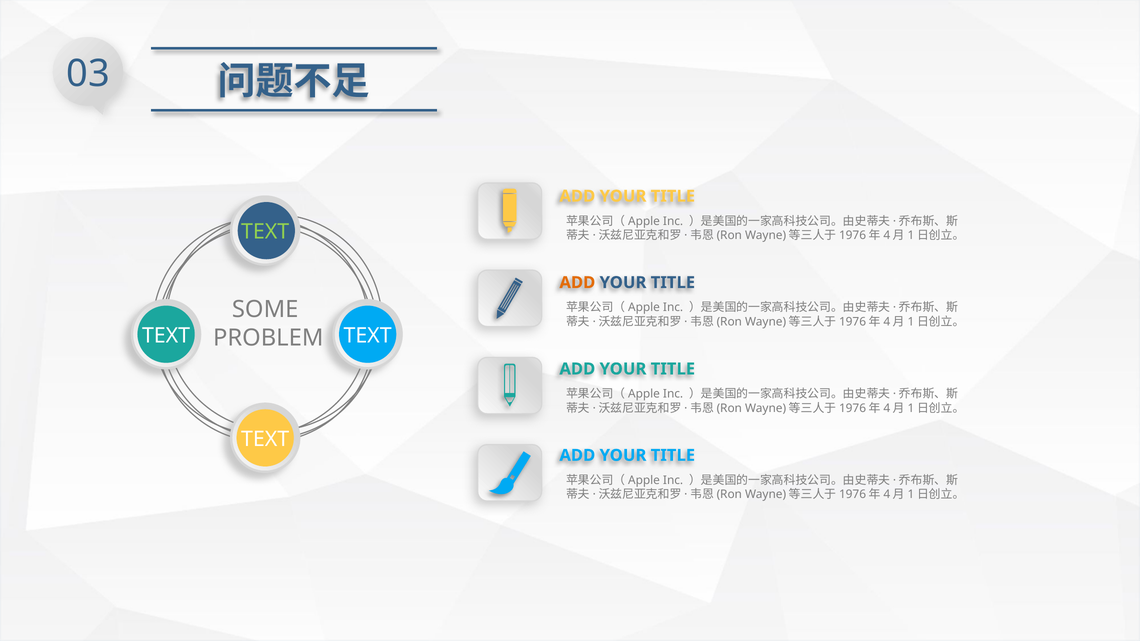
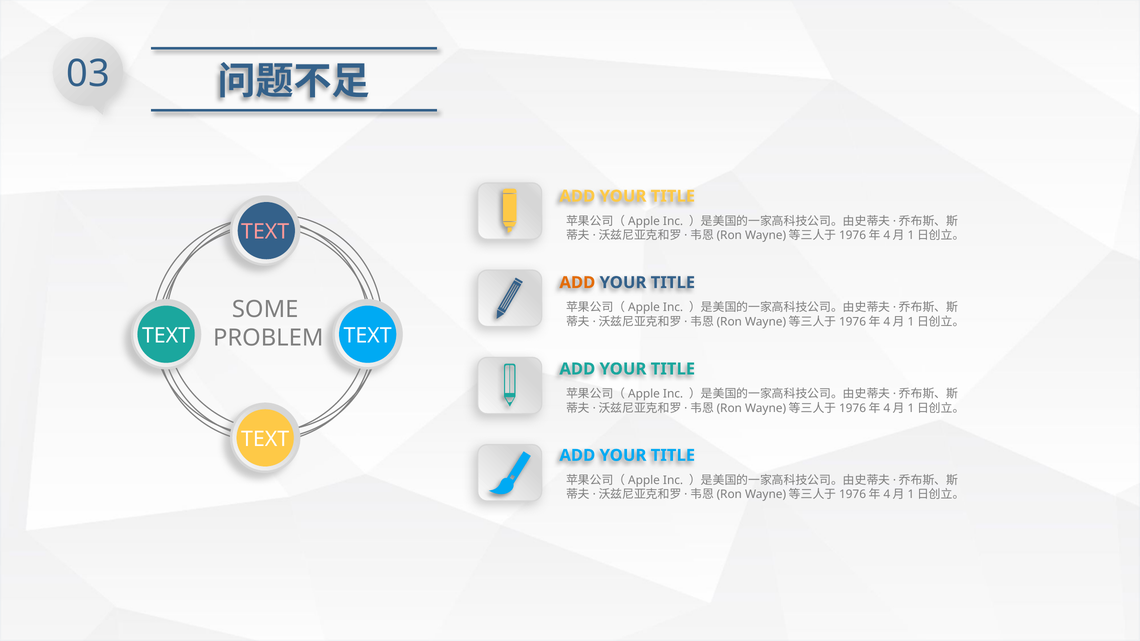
TEXT colour: light green -> pink (265, 232)
